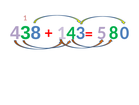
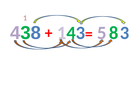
0: 0 -> 3 (125, 33)
